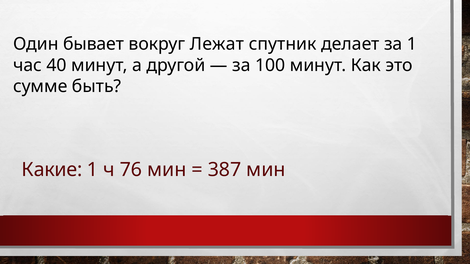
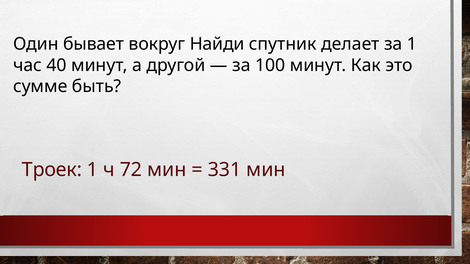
Лежат: Лежат -> Найди (217, 44)
Какие: Какие -> Троек (52, 170)
76: 76 -> 72 (131, 170)
387: 387 -> 331 (224, 170)
